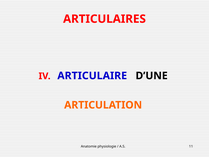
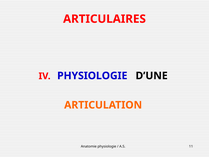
ARTICULAIRE: ARTICULAIRE -> PHYSIOLOGIE (92, 76)
